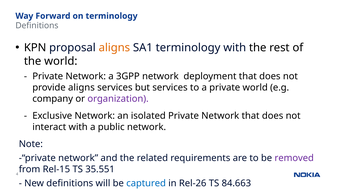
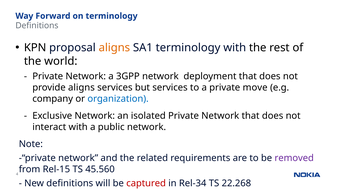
private world: world -> move (255, 88)
organization colour: purple -> blue (118, 99)
35.551: 35.551 -> 45.560 (100, 169)
captured colour: blue -> red (146, 183)
Rel-26: Rel-26 -> Rel-34 (193, 183)
84.663: 84.663 -> 22.268 (236, 183)
